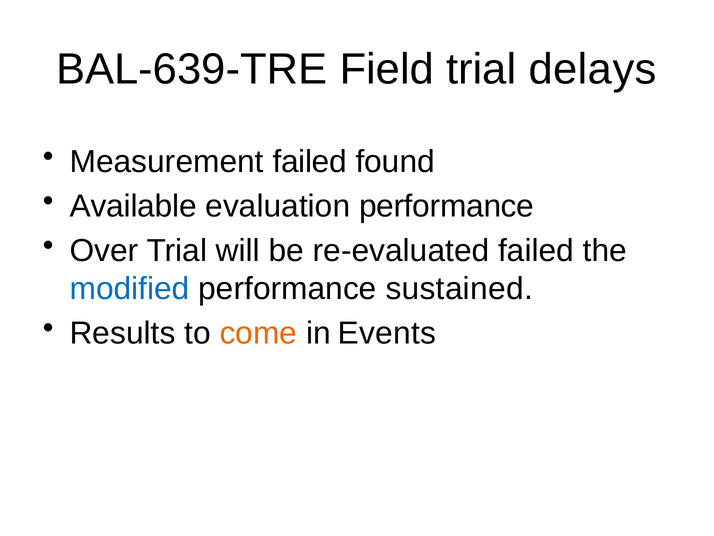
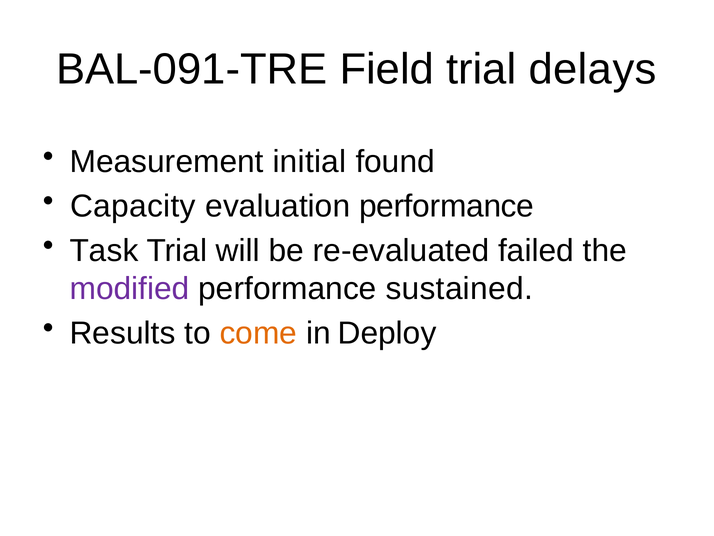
BAL-639-TRE: BAL-639-TRE -> BAL-091-TRE (192, 69)
Measurement failed: failed -> initial (309, 162)
Available: Available -> Capacity (133, 206)
Over: Over -> Task (104, 251)
modified colour: blue -> purple (130, 289)
Events: Events -> Deploy (387, 333)
